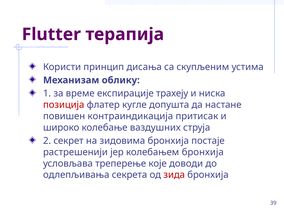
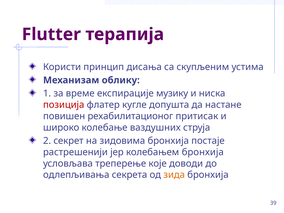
трахеју: трахеју -> музику (172, 93)
контраиндикација: контраиндикација -> рехабилитационог (130, 116)
зида colour: red -> orange (174, 175)
